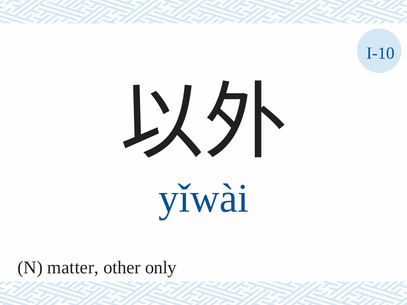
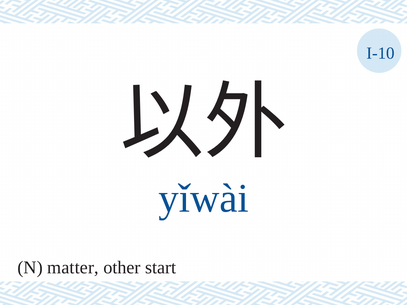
only: only -> start (161, 268)
